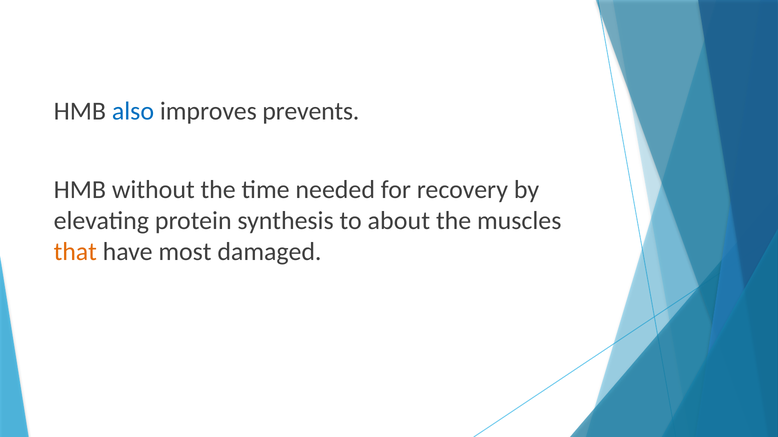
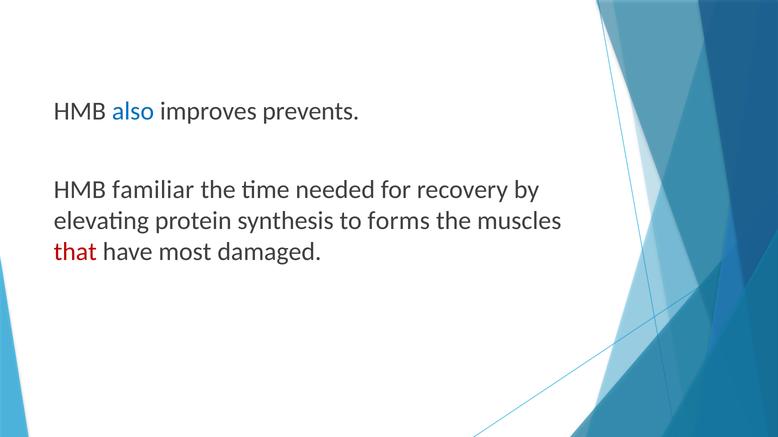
without: without -> familiar (153, 190)
about: about -> forms (399, 221)
that colour: orange -> red (75, 252)
